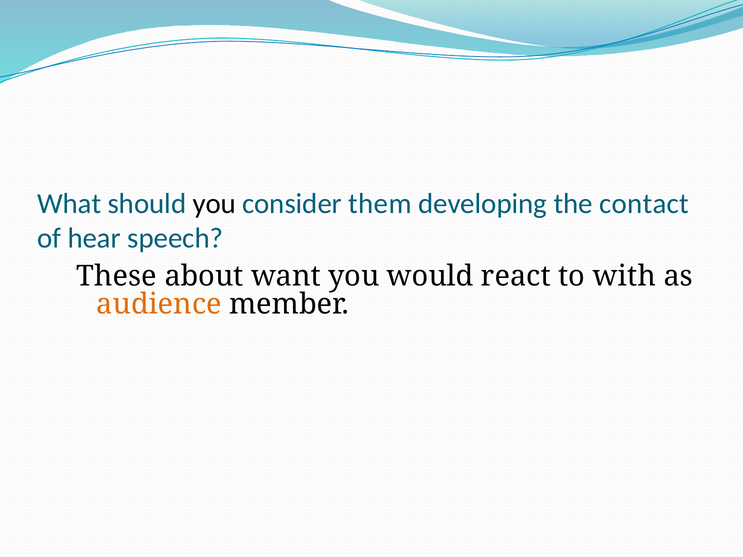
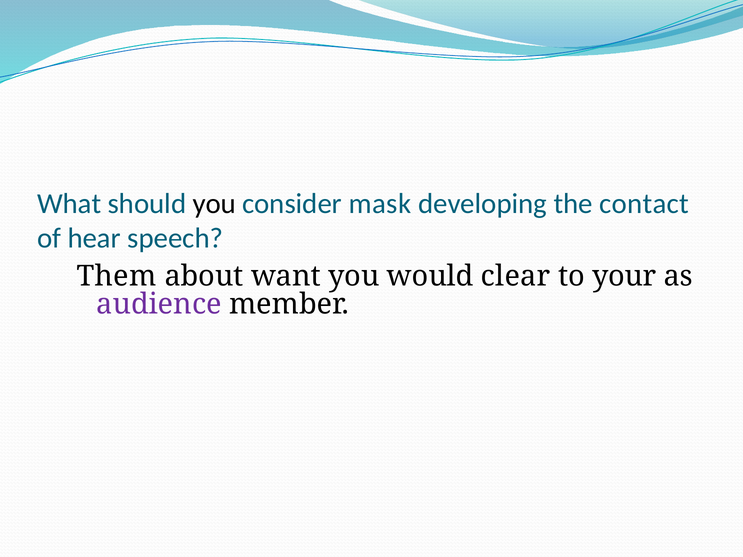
them: them -> mask (380, 204)
These: These -> Them (117, 276)
react: react -> clear (516, 276)
with: with -> your (624, 276)
audience colour: orange -> purple (159, 304)
